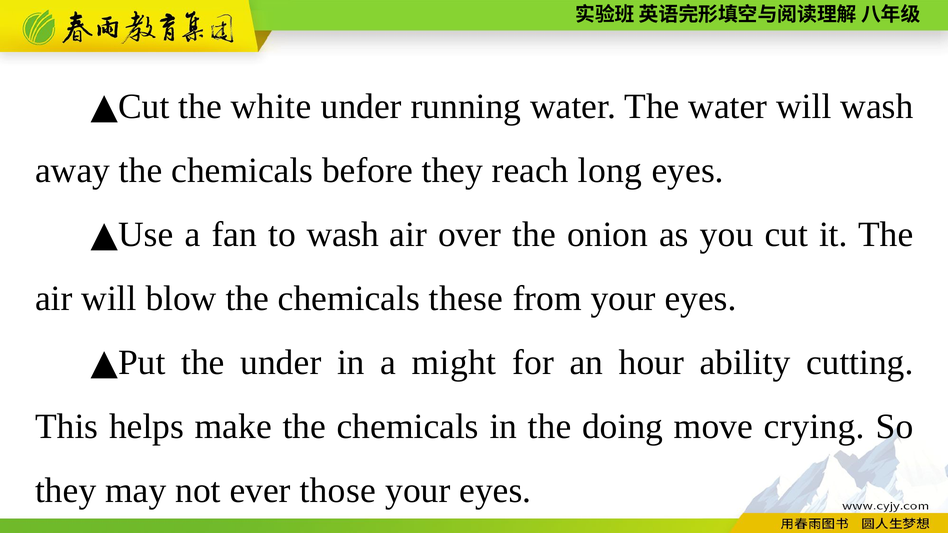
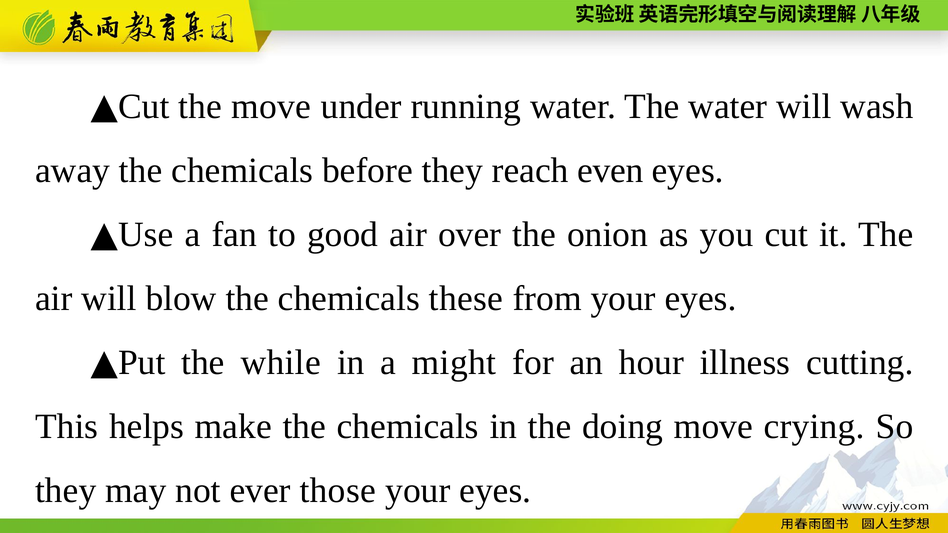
the white: white -> move (271, 107)
long: long -> even (610, 171)
to wash: wash -> good (343, 235)
the under: under -> while (281, 363)
ability: ability -> illness (745, 363)
